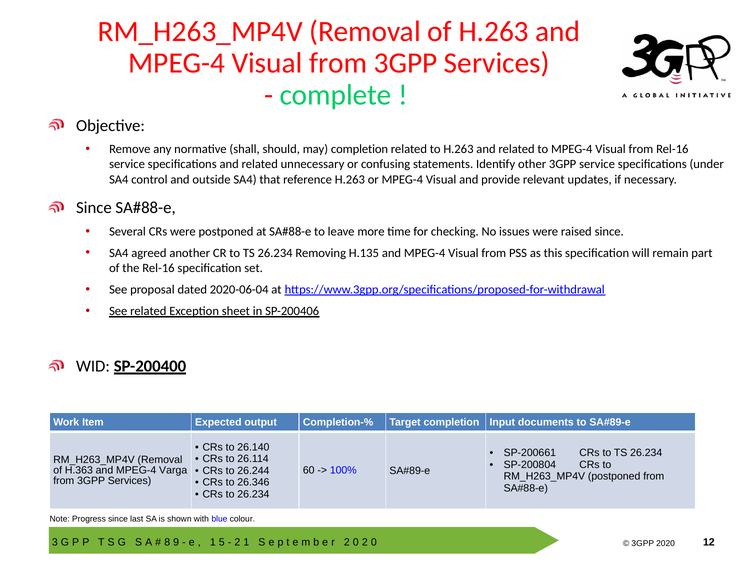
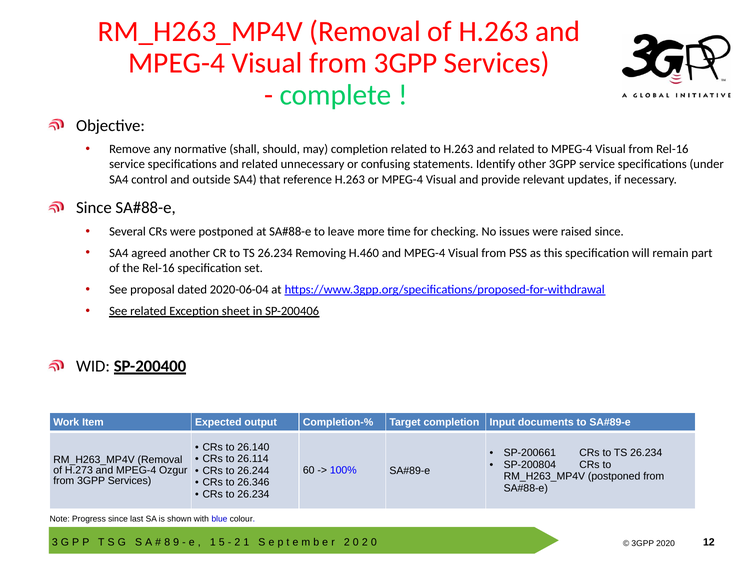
H.135: H.135 -> H.460 (364, 253)
H.363: H.363 -> H.273 (79, 470)
Varga: Varga -> Ozgur (173, 470)
